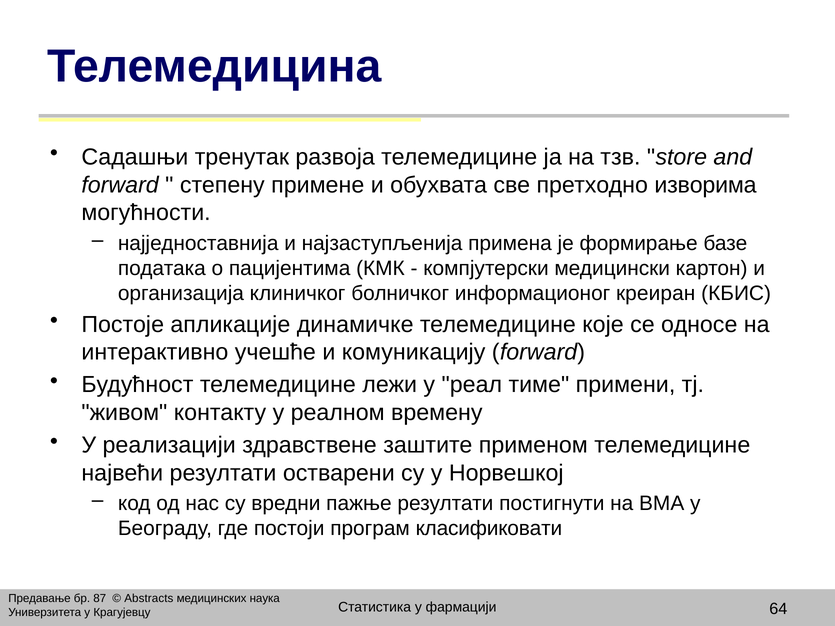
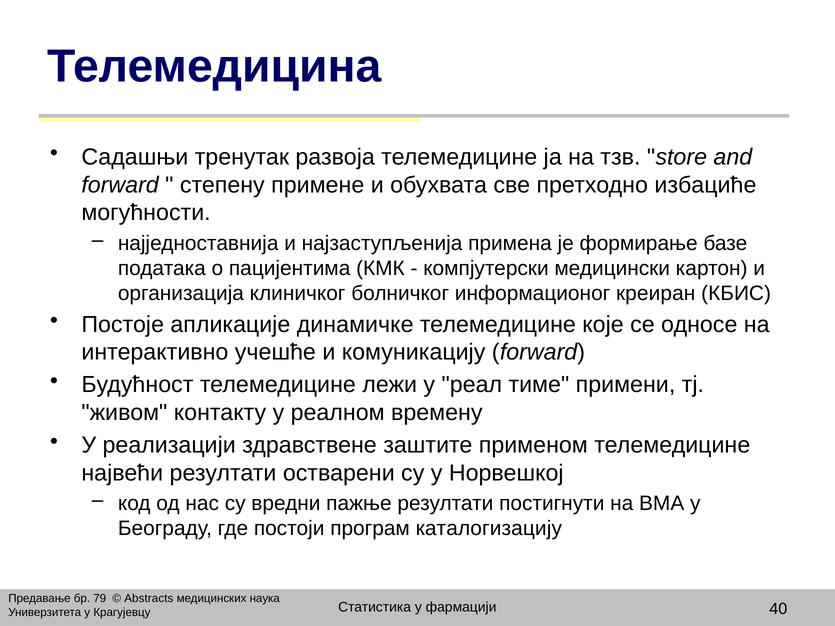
изворима: изворима -> избациће (705, 185)
класификовати: класификовати -> каталогизацију (489, 529)
87: 87 -> 79 (100, 599)
64: 64 -> 40 (778, 609)
